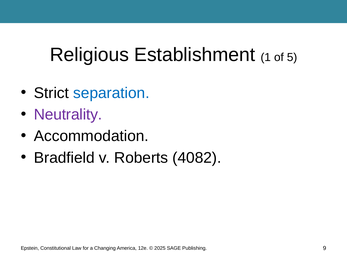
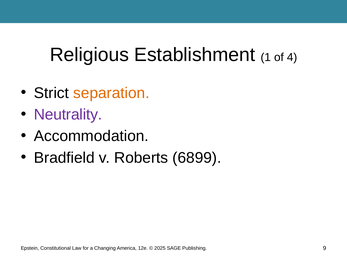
5: 5 -> 4 (292, 57)
separation colour: blue -> orange (111, 93)
4082: 4082 -> 6899 (197, 158)
